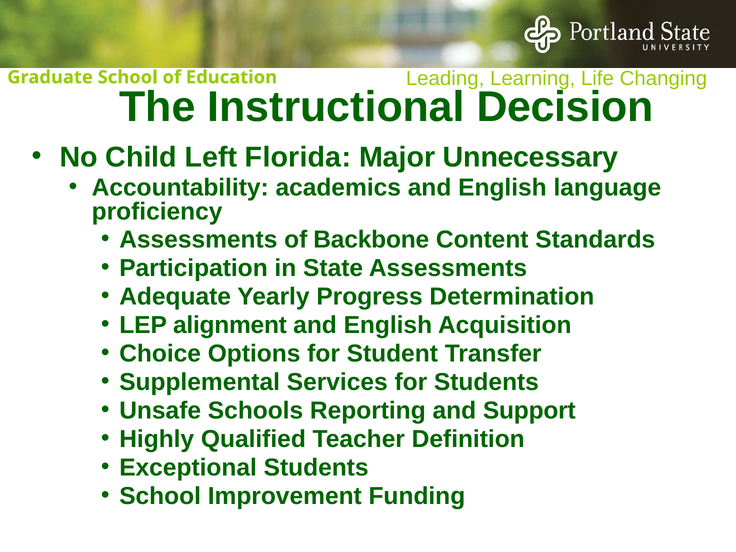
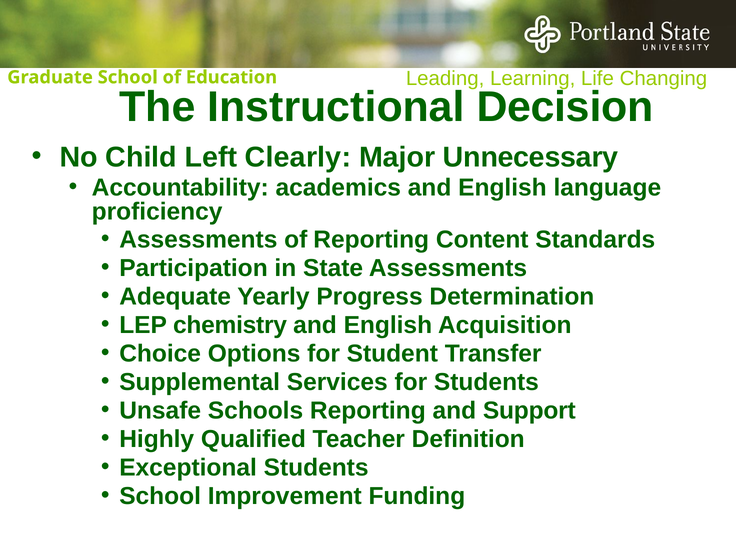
Florida: Florida -> Clearly (298, 157)
of Backbone: Backbone -> Reporting (371, 240)
alignment: alignment -> chemistry (230, 325)
